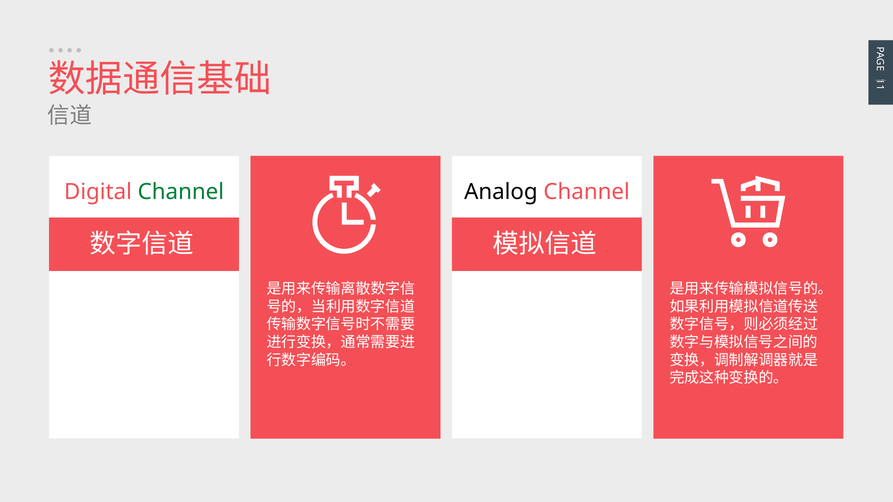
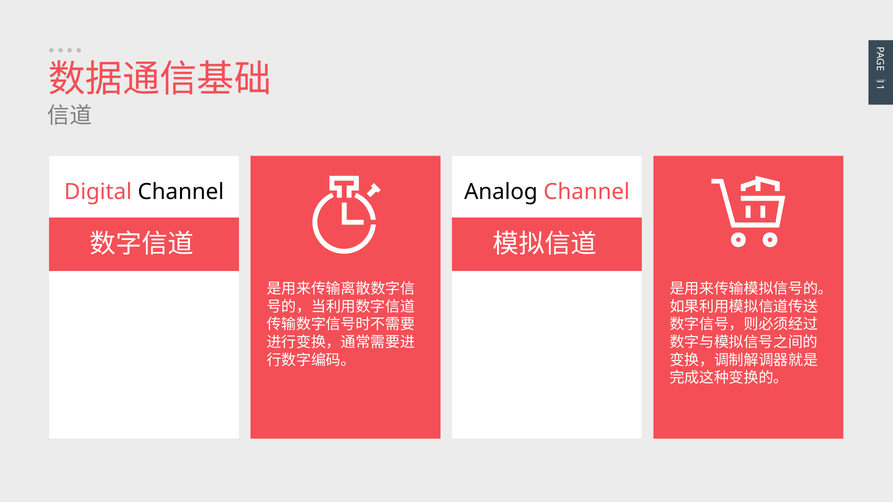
Channel colour: green -> black (181, 192)
